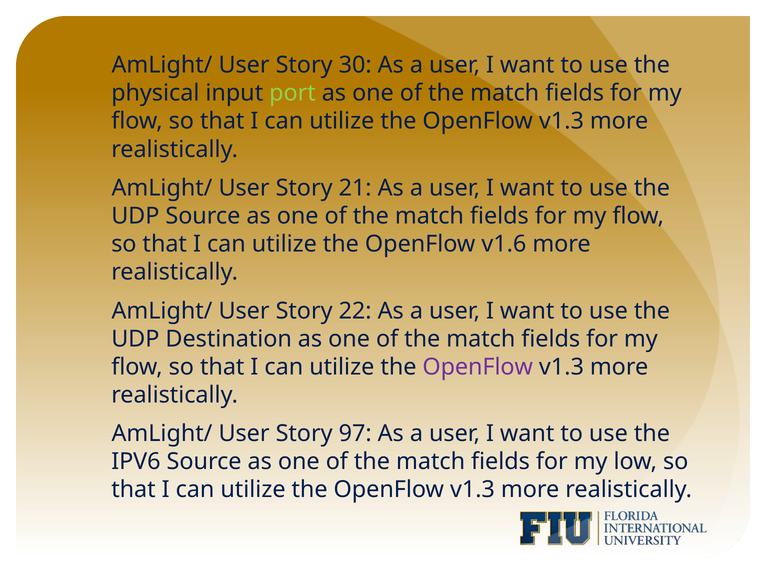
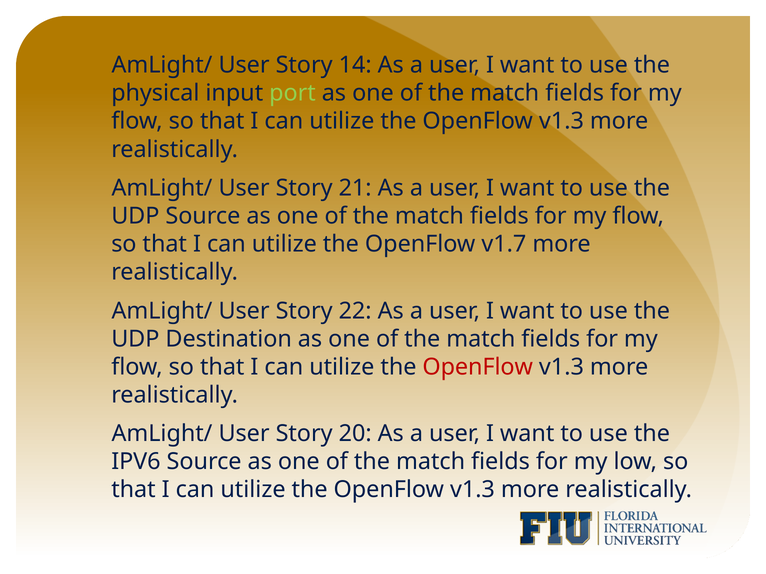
30: 30 -> 14 (355, 65)
v1.6: v1.6 -> v1.7 (504, 244)
OpenFlow colour: purple -> red (478, 367)
97: 97 -> 20 (355, 434)
